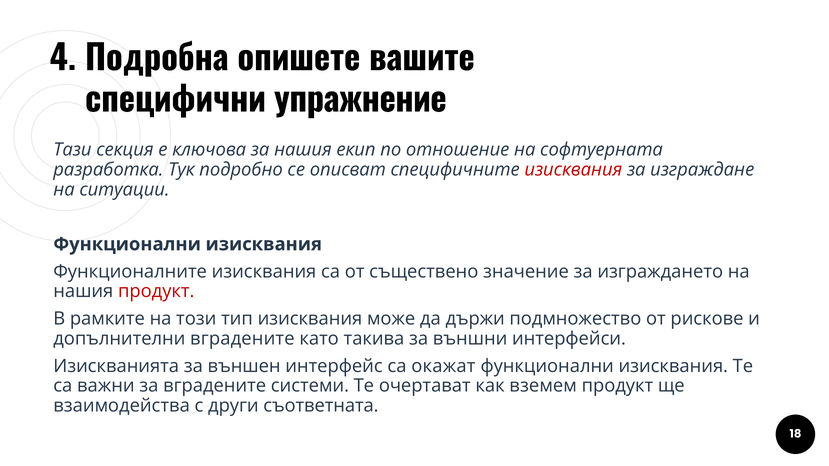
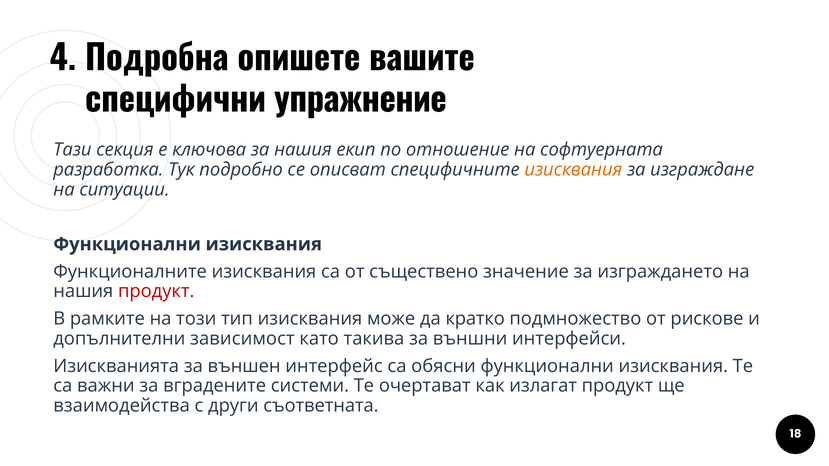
изисквания colour: red -> orange (573, 170)
държи: държи -> кратко (475, 319)
допълнителни вградените: вградените -> зависимост (242, 339)
окажат: окажат -> обясни (443, 366)
вземем: вземем -> излагат (543, 386)
